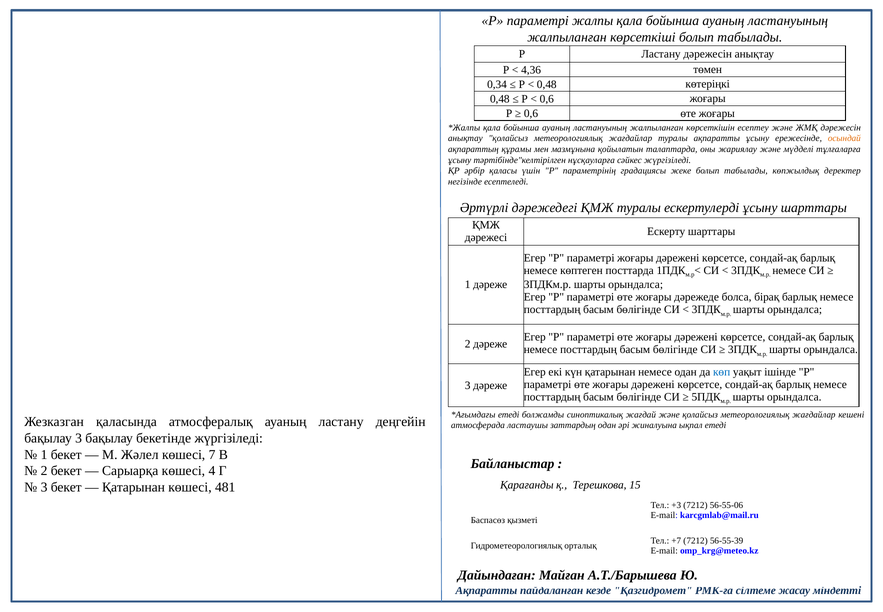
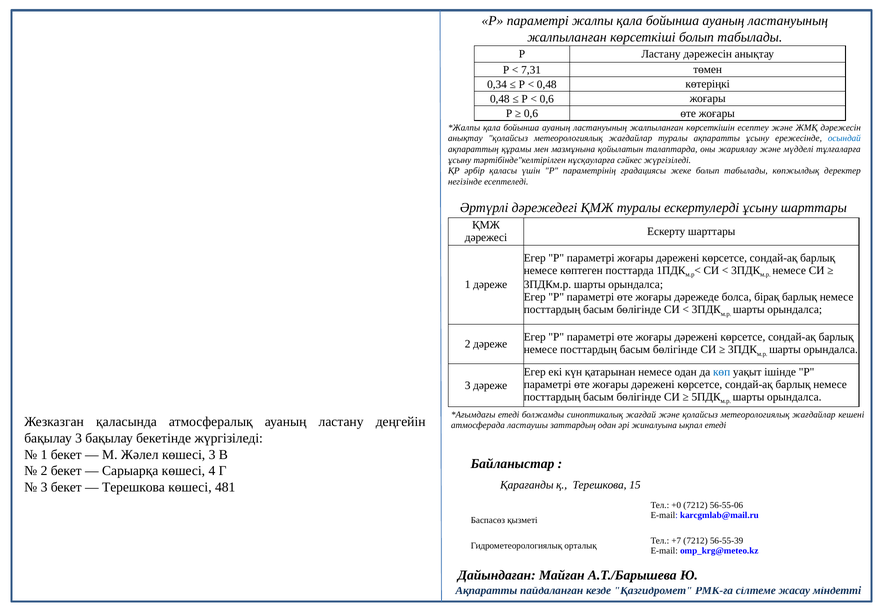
4,36: 4,36 -> 7,31 (531, 70)
осындай colour: orange -> blue (844, 138)
көшесі 7: 7 -> 3 (212, 454)
Қатарынан: Қатарынан -> Терешкова (133, 487)
+3: +3 -> +0 (676, 505)
